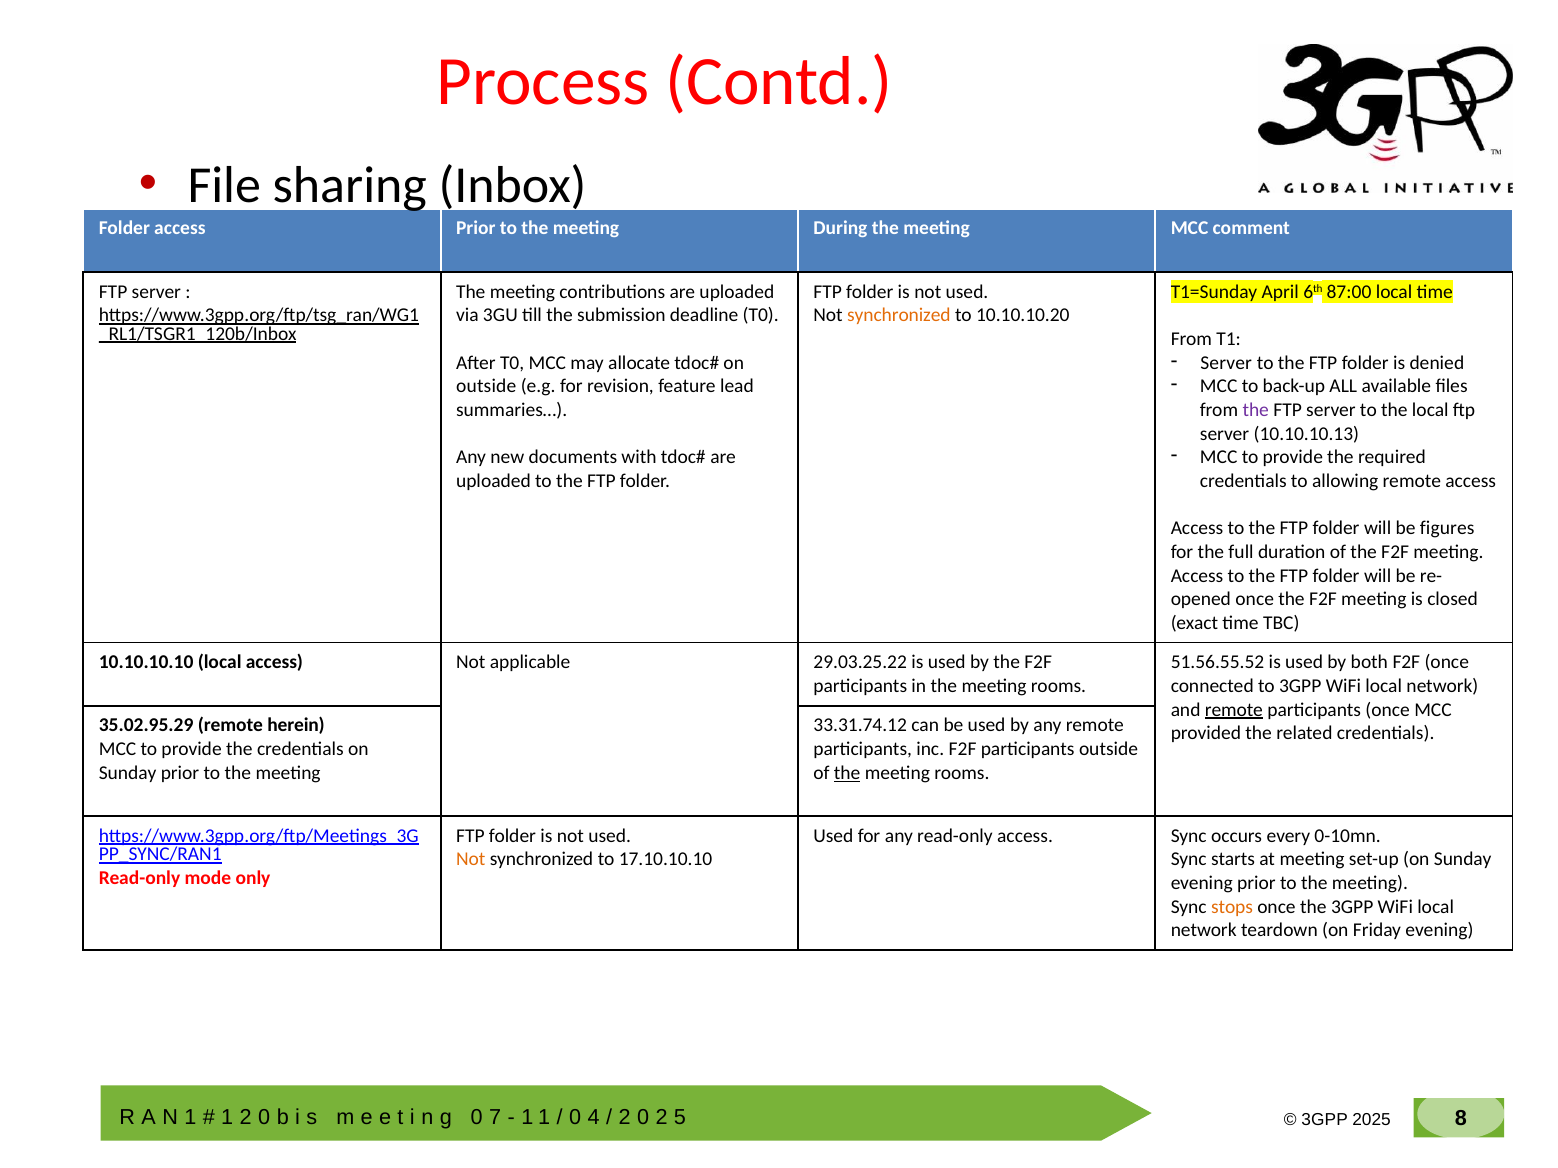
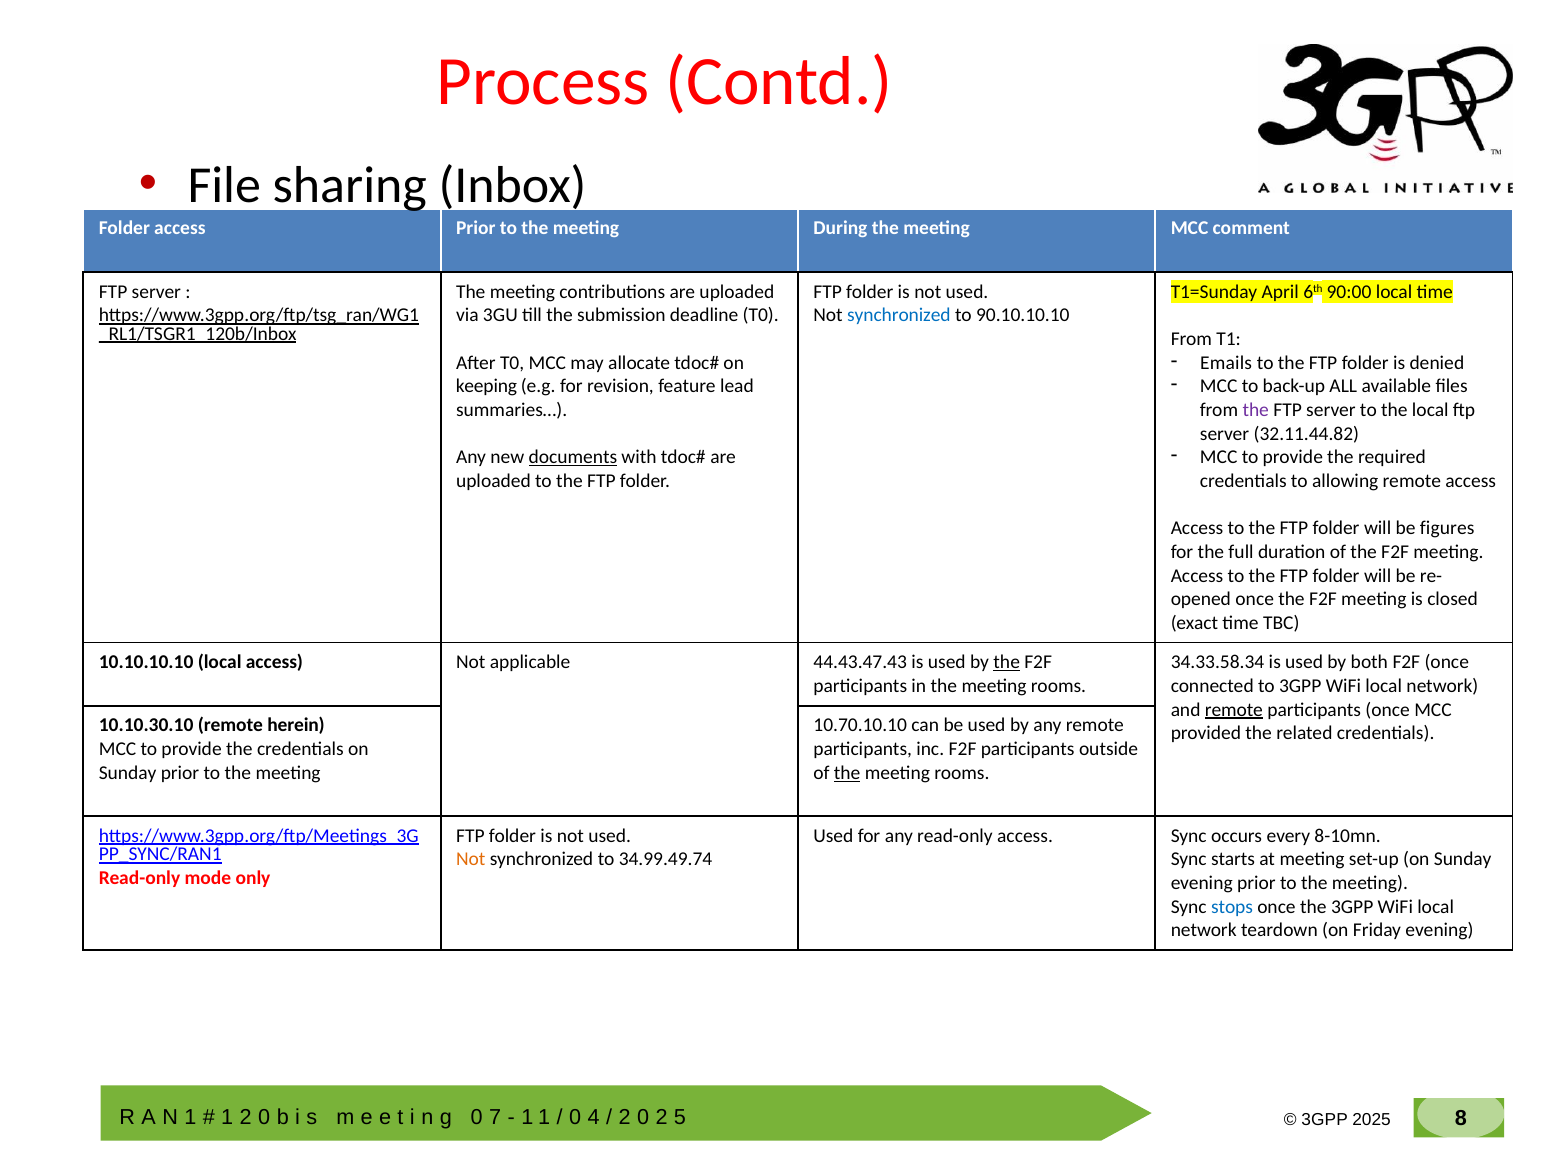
87:00: 87:00 -> 90:00 (1349, 292)
synchronized colour: orange -> blue (899, 315)
10.10.10.20: 10.10.10.20 -> 90.10.10.10 (1023, 315)
Server: Server -> Emails (1226, 363)
outside: outside -> keeping (486, 386)
10.10.10.13: 10.10.10.13 -> 32.11.44.82 (1306, 434)
documents underline: none -> present (573, 458)
29.03.25.22: 29.03.25.22 -> 44.43.47.43 (860, 663)
the underline: none -> present (1007, 663)
51.56.55.52: 51.56.55.52 -> 34.33.58.34 (1218, 663)
35.02.95.29: 35.02.95.29 -> 10.10.30.10 (146, 726)
33.31.74.12: 33.31.74.12 -> 10.70.10.10 (860, 726)
0-10mn: 0-10mn -> 8-10mn (1348, 836)
17.10.10.10: 17.10.10.10 -> 34.99.49.74 (666, 860)
stops colour: orange -> blue (1232, 907)
